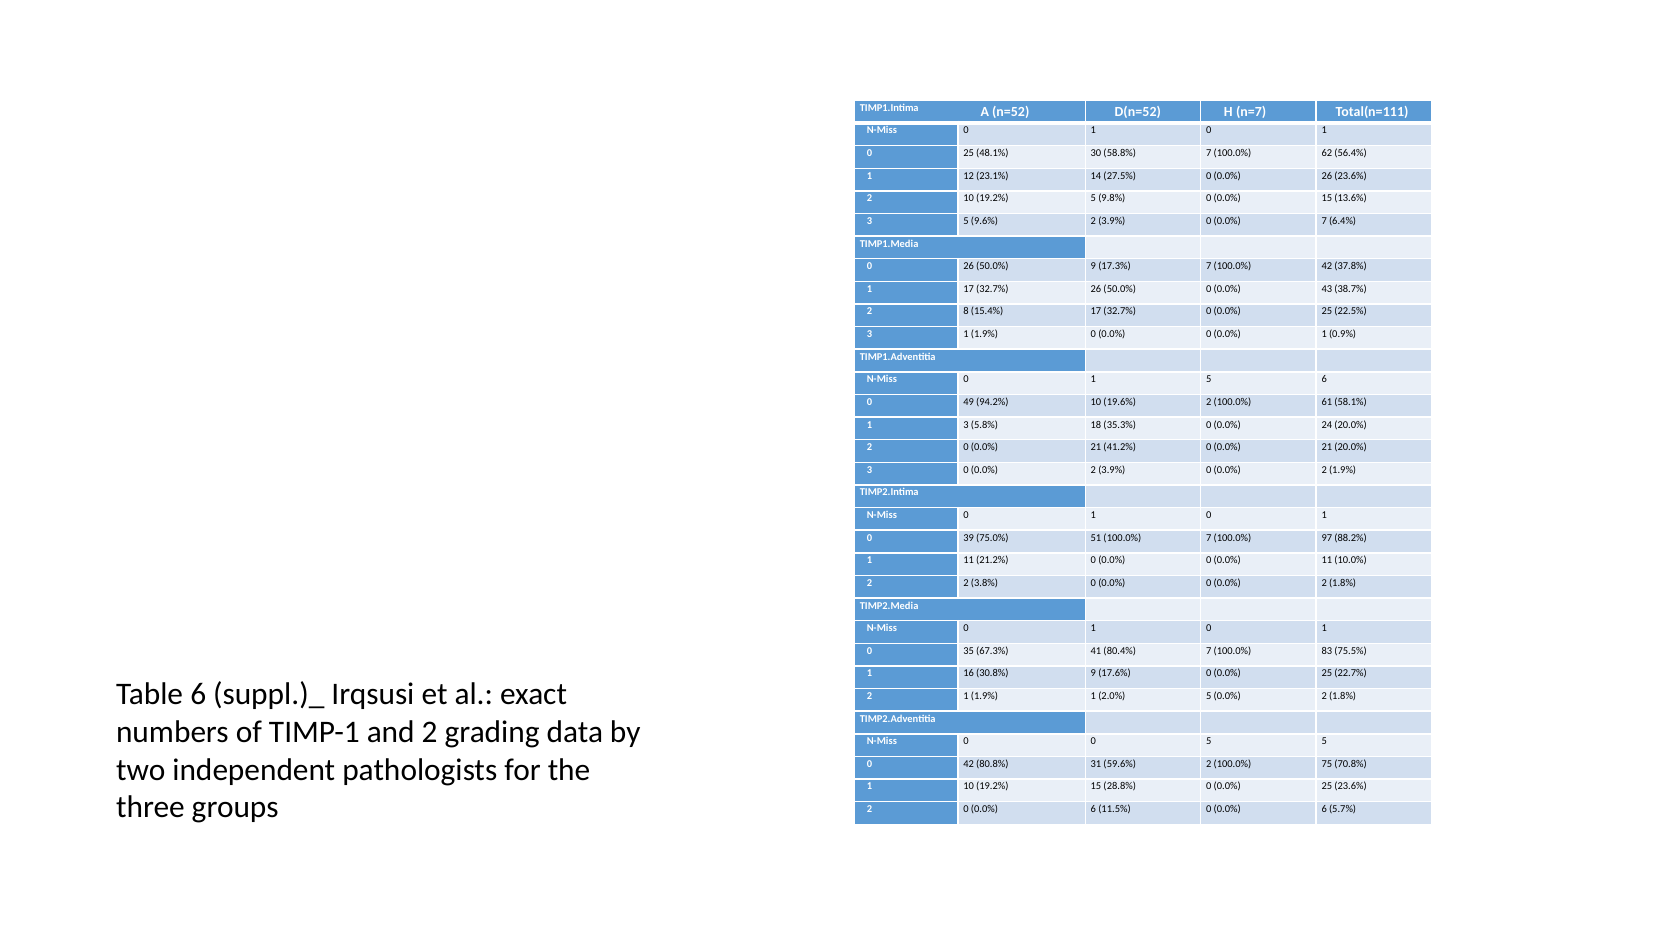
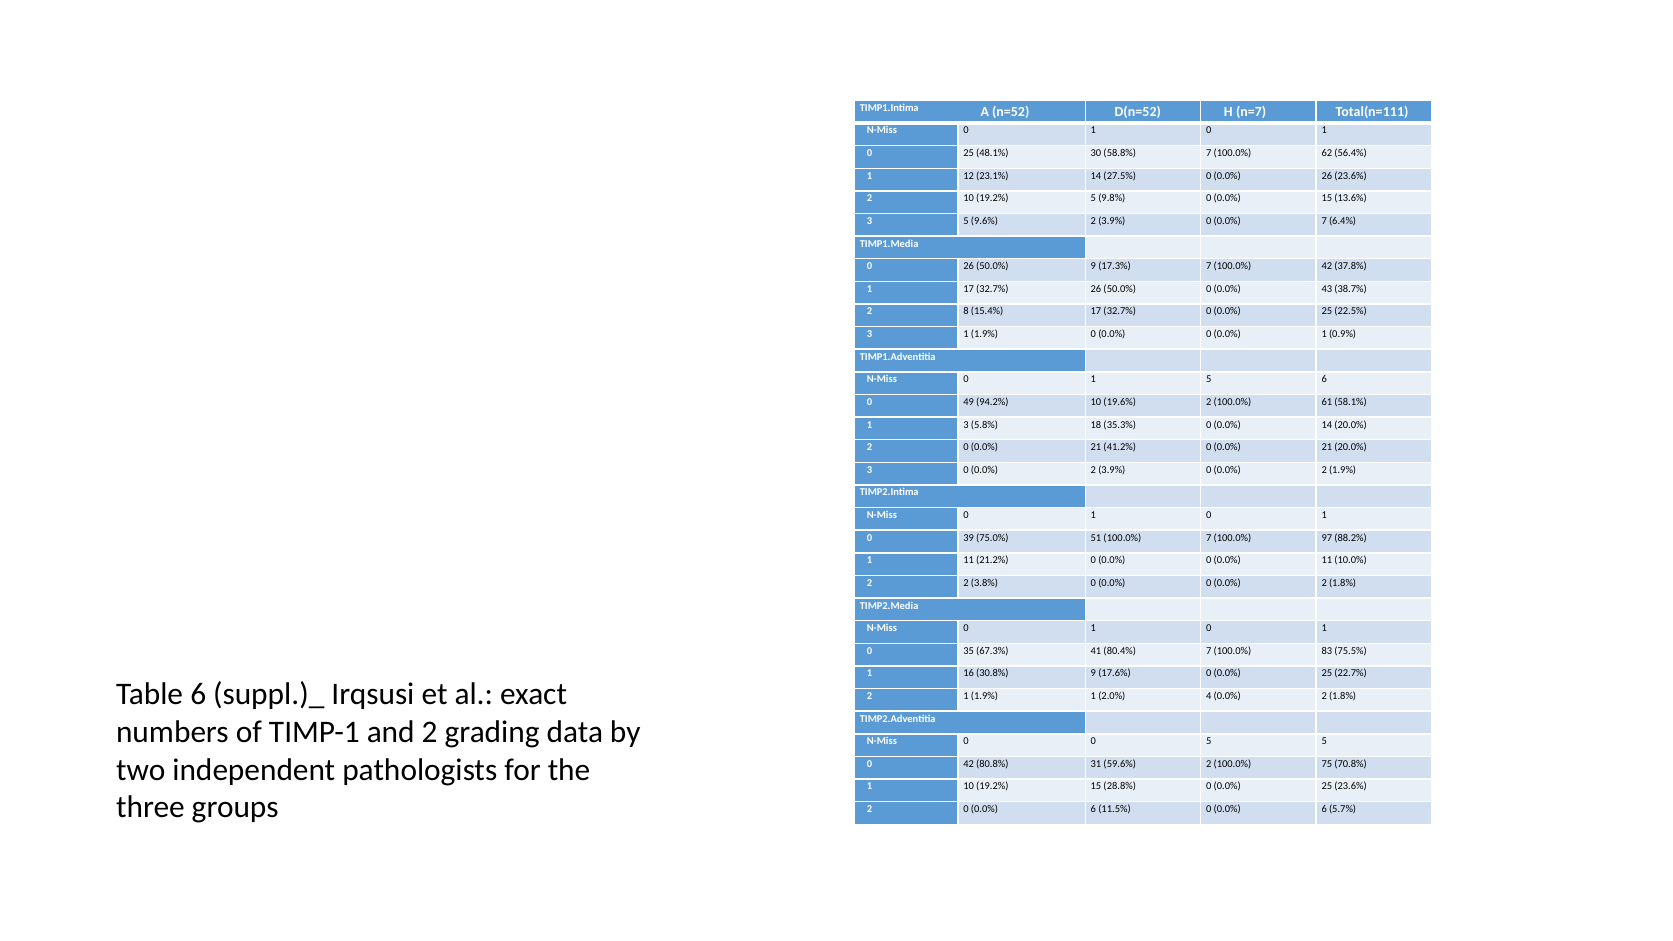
0.0% 24: 24 -> 14 (1327, 425)
2.0% 5: 5 -> 4 (1209, 696)
